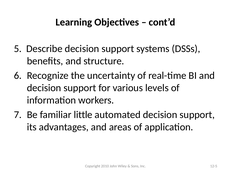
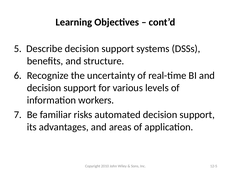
little: little -> risks (83, 114)
